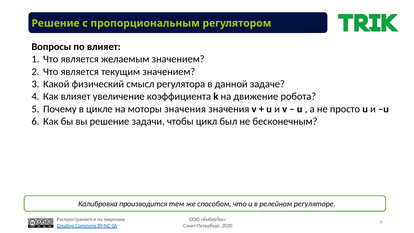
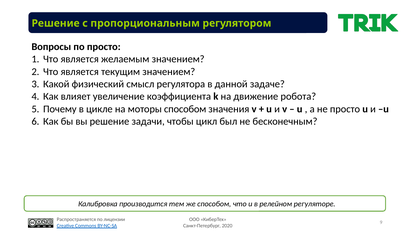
по влияет: влияет -> просто (104, 47)
моторы значения: значения -> способом (185, 109)
